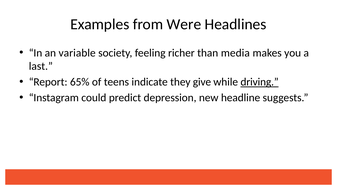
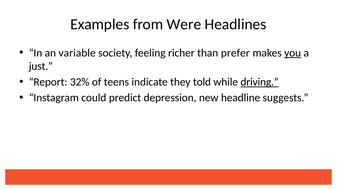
media: media -> prefer (235, 53)
you underline: none -> present (293, 53)
last: last -> just (41, 66)
65%: 65% -> 32% (80, 82)
give: give -> told (202, 82)
